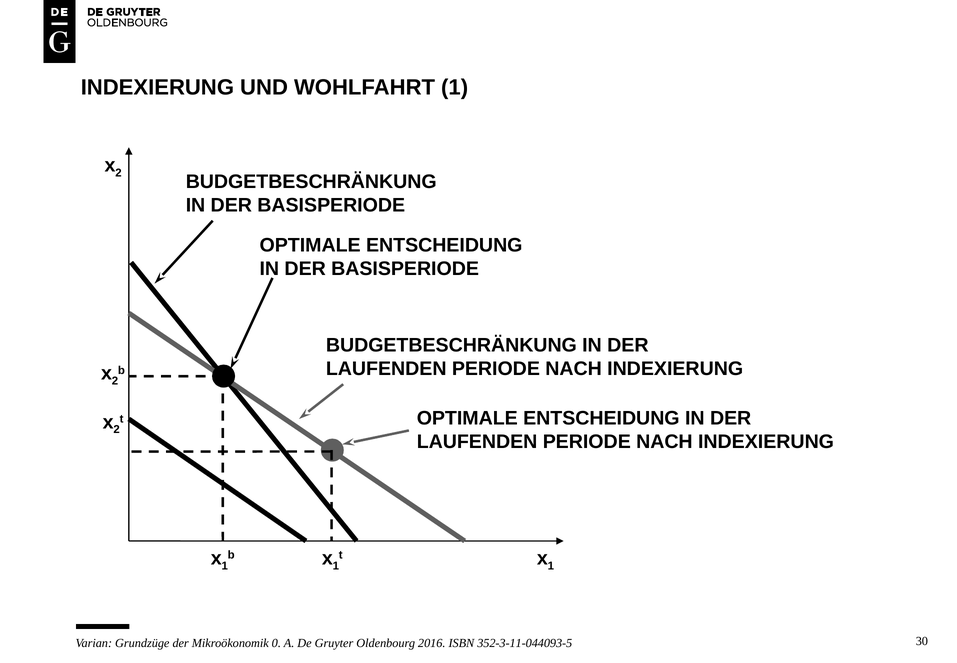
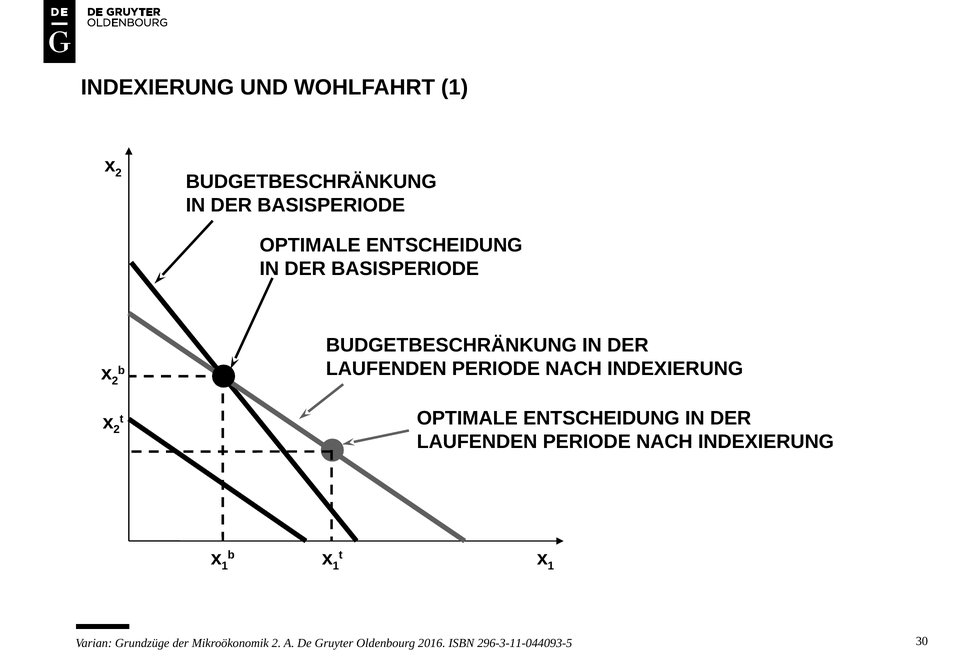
Mikroökonomik 0: 0 -> 2 (276, 643)
352-3-11-044093-5: 352-3-11-044093-5 -> 296-3-11-044093-5 (525, 643)
